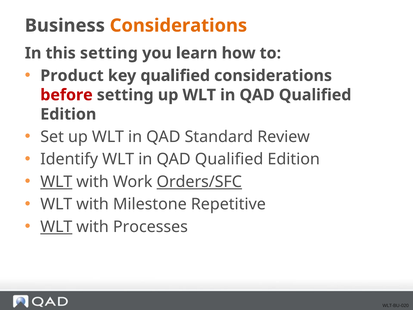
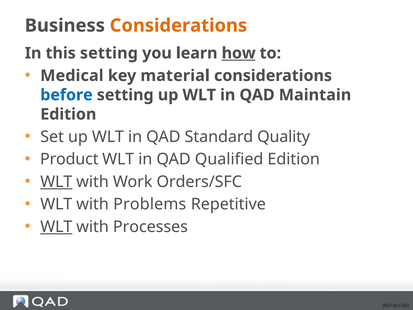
how underline: none -> present (239, 53)
Product: Product -> Medical (72, 76)
key qualified: qualified -> material (175, 76)
before colour: red -> blue (66, 95)
Qualified: Qualified -> Maintain (315, 95)
Review: Review -> Quality (284, 137)
Identify: Identify -> Product (69, 159)
Orders/SFC underline: present -> none (199, 182)
Milestone: Milestone -> Problems (150, 204)
